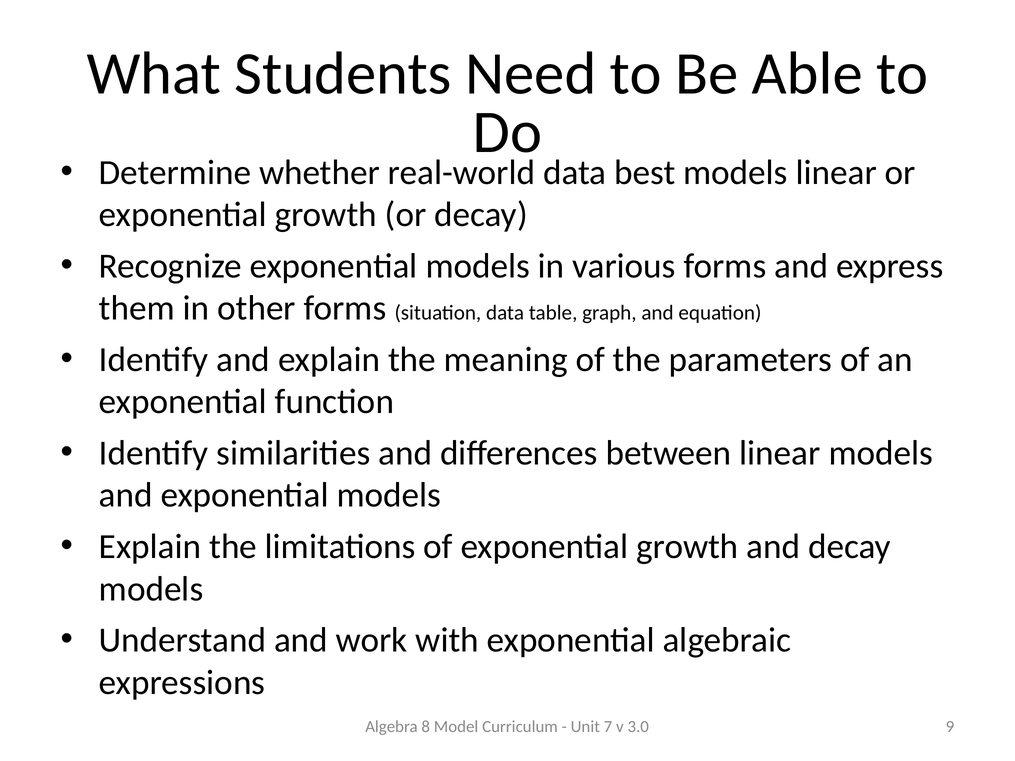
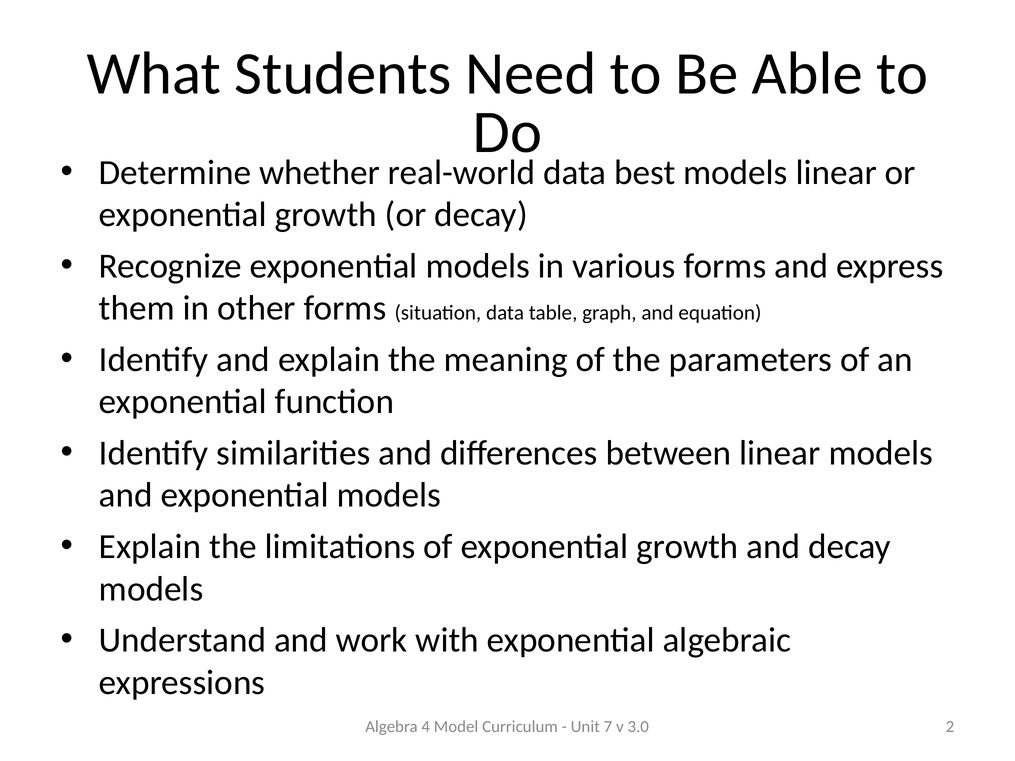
8: 8 -> 4 (426, 727)
9: 9 -> 2 (950, 727)
